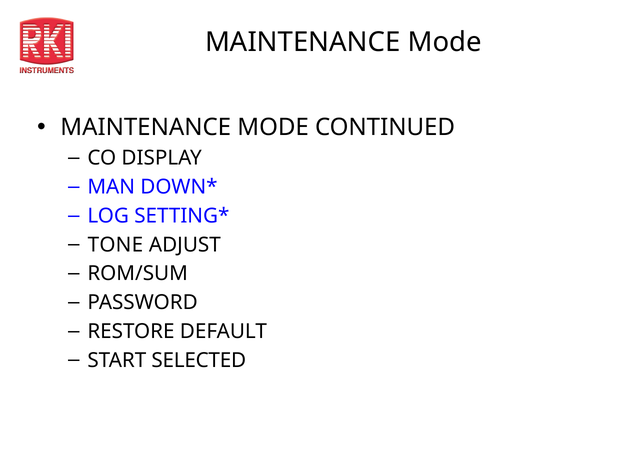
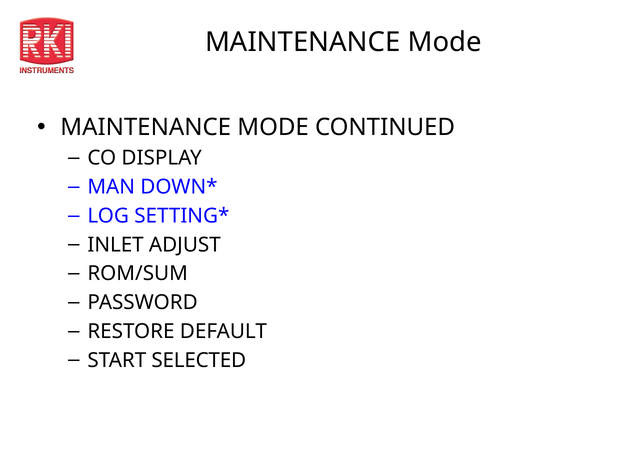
TONE: TONE -> INLET (116, 245)
